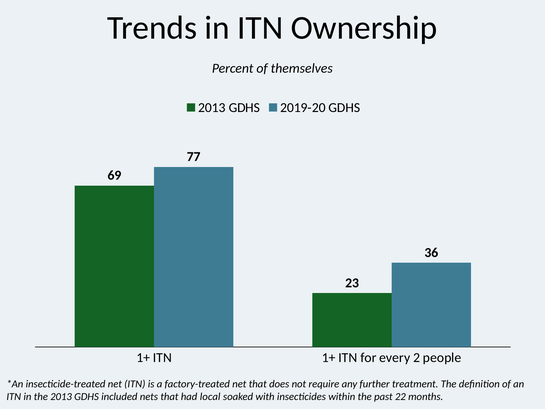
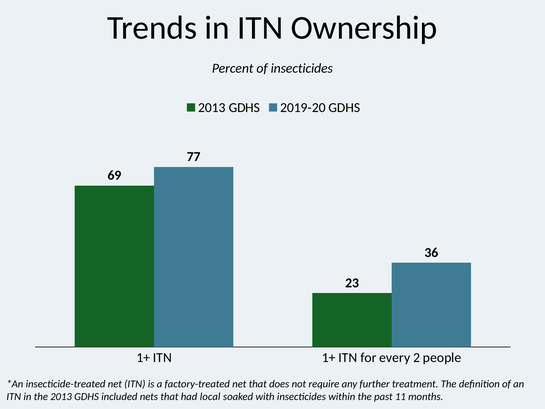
of themselves: themselves -> insecticides (302, 68)
22: 22 -> 11 (400, 396)
